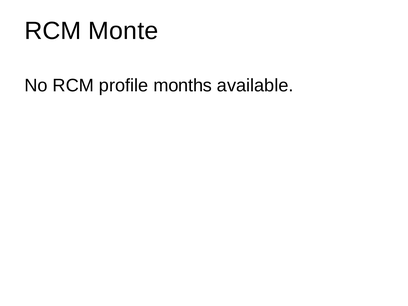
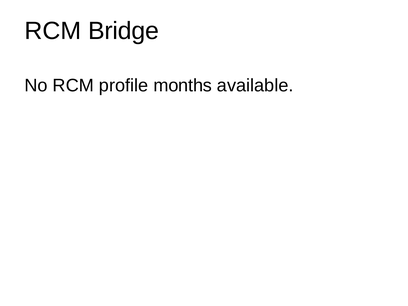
Monte: Monte -> Bridge (123, 31)
